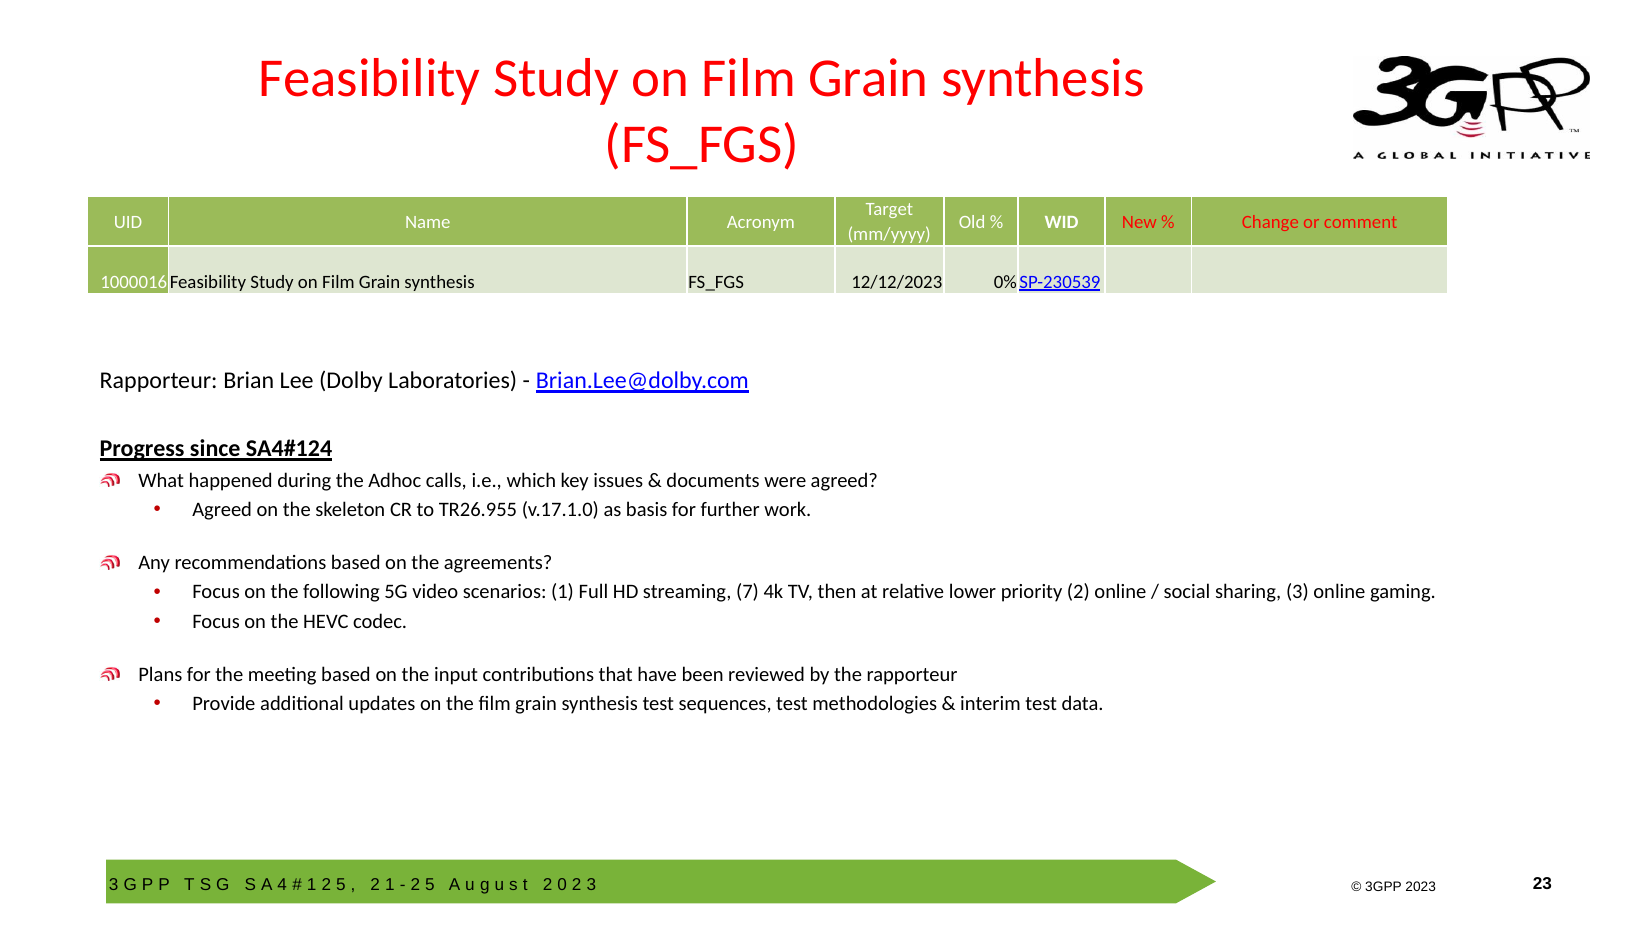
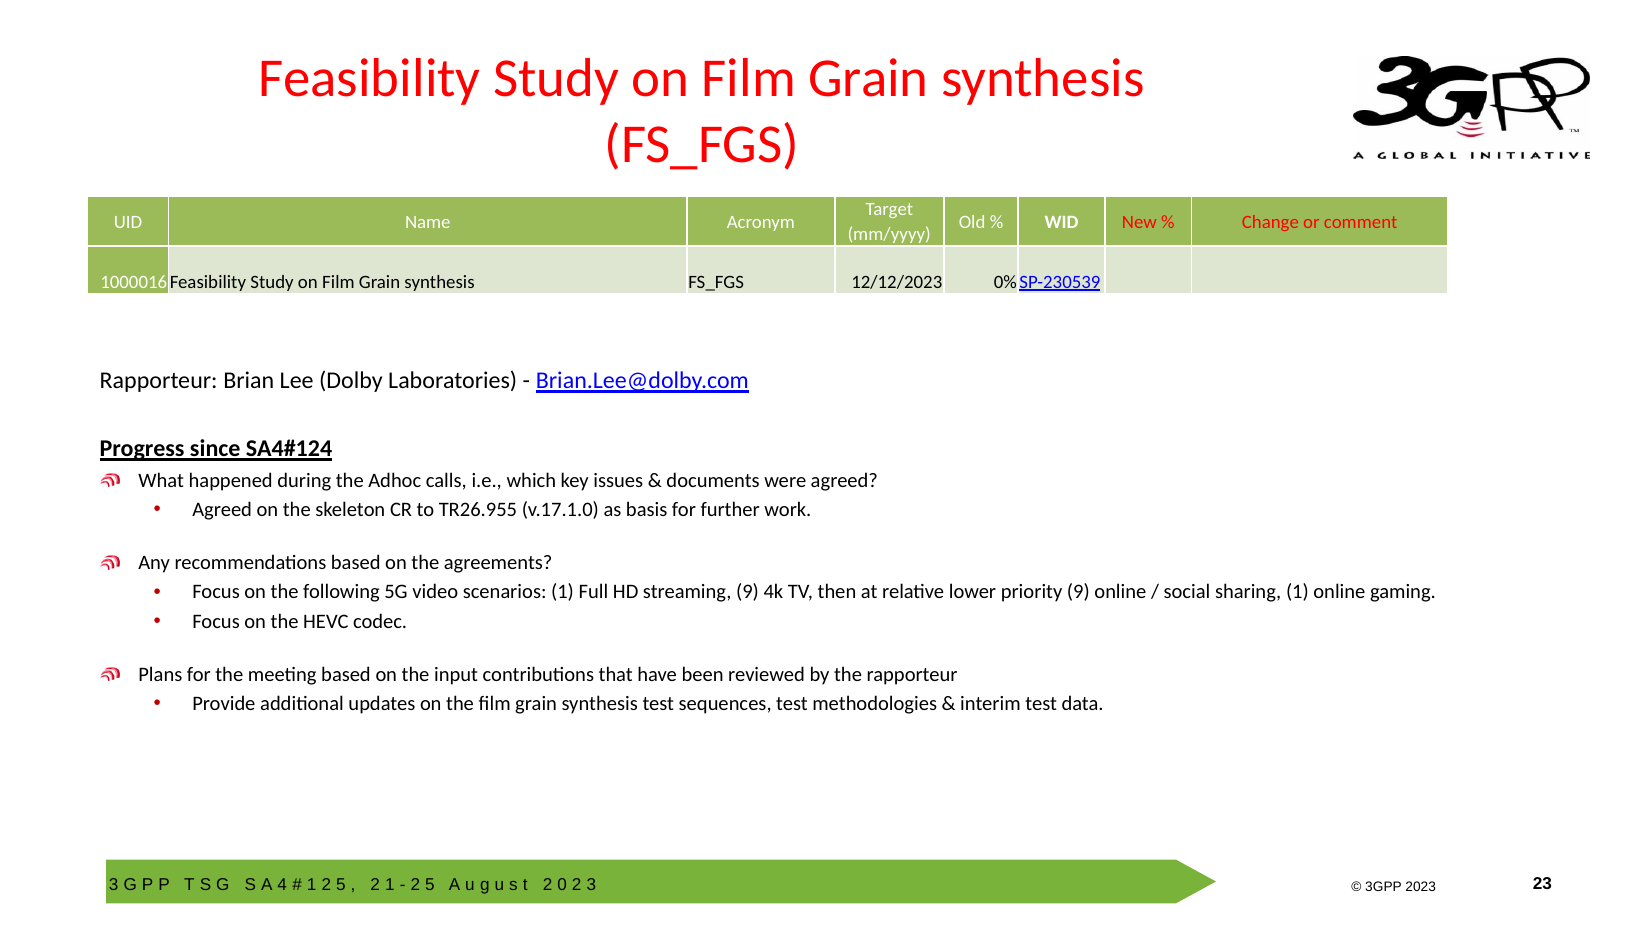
streaming 7: 7 -> 9 (748, 592)
priority 2: 2 -> 9 (1078, 592)
sharing 3: 3 -> 1 (1297, 592)
